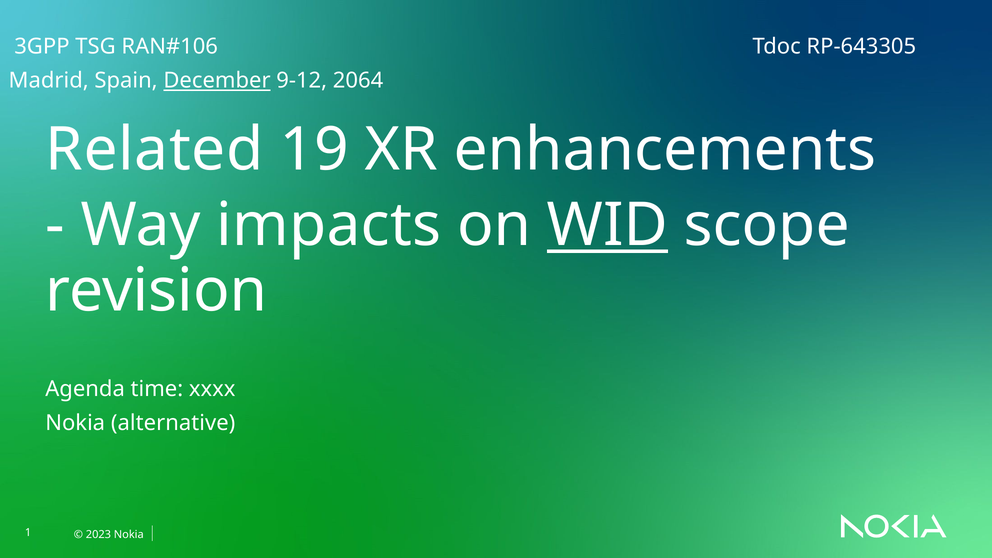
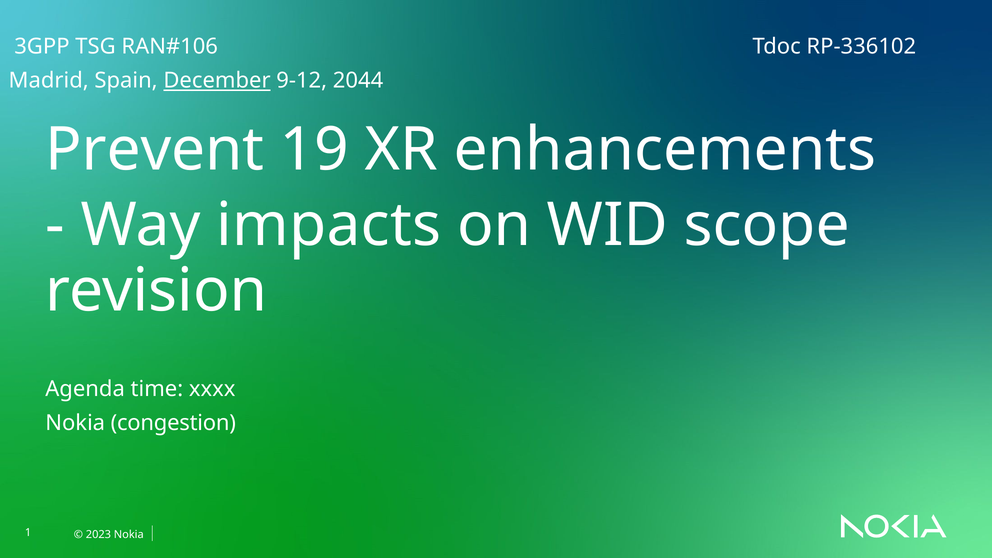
RP-643305: RP-643305 -> RP-336102 (861, 46)
2064: 2064 -> 2044 (358, 81)
Related: Related -> Prevent (155, 150)
WID underline: present -> none (607, 225)
alternative: alternative -> congestion (173, 423)
